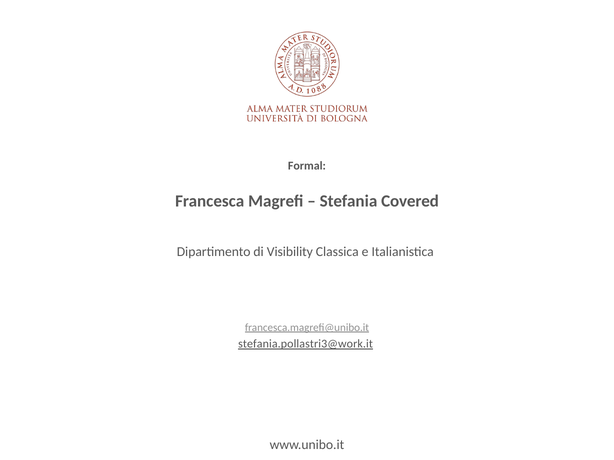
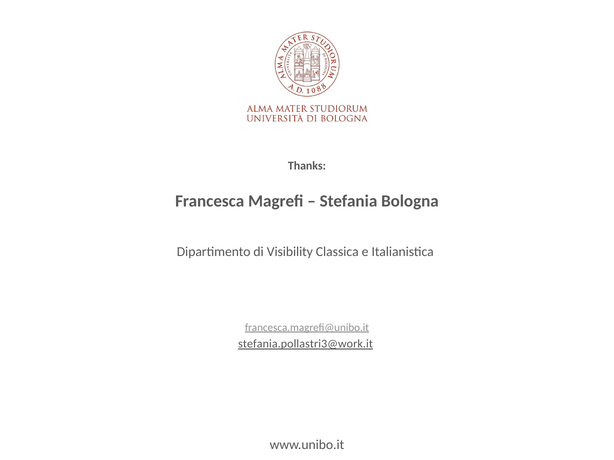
Formal: Formal -> Thanks (307, 166)
Covered: Covered -> Bologna (410, 201)
